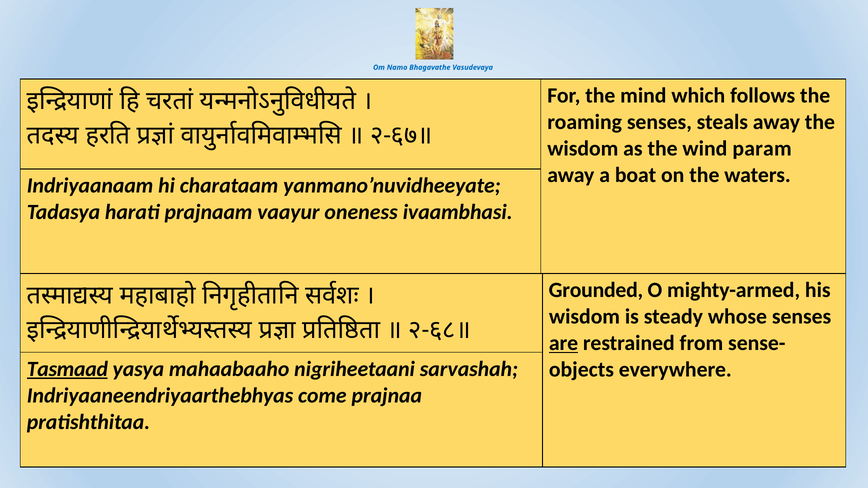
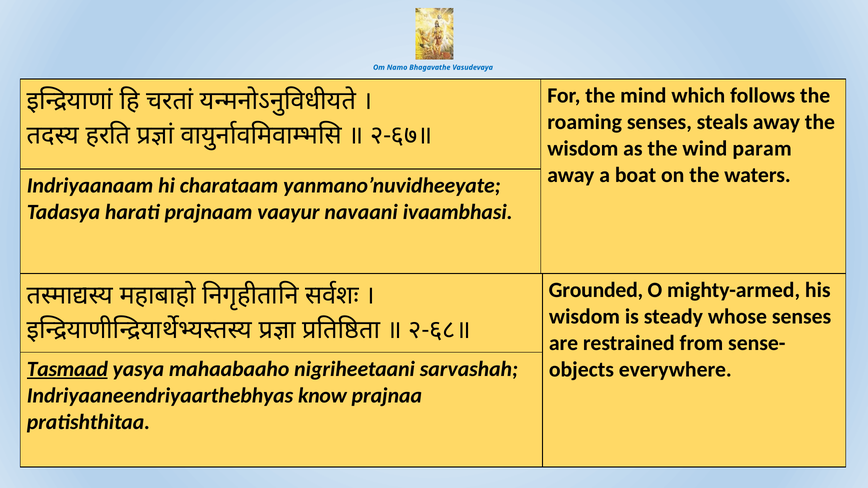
oneness: oneness -> navaani (361, 212)
are underline: present -> none (564, 343)
come: come -> know (322, 396)
